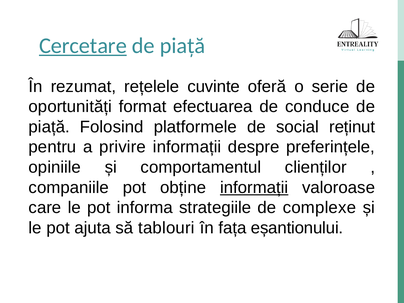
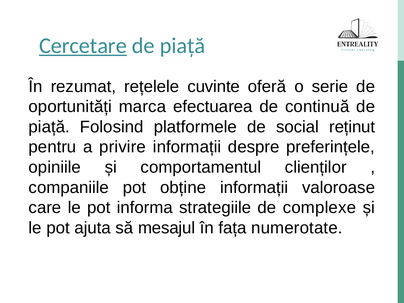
format: format -> marca (142, 107)
conduce: conduce -> continuă (317, 107)
informații underline: present -> none (254, 187)
tablouri: tablouri -> mesajul (167, 228)
eșantionului: eșantionului -> numerotate (297, 228)
